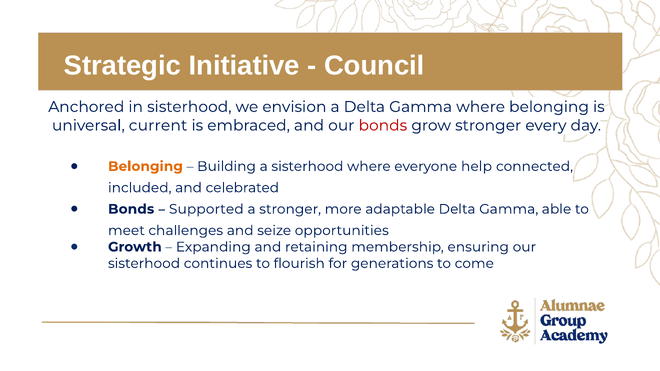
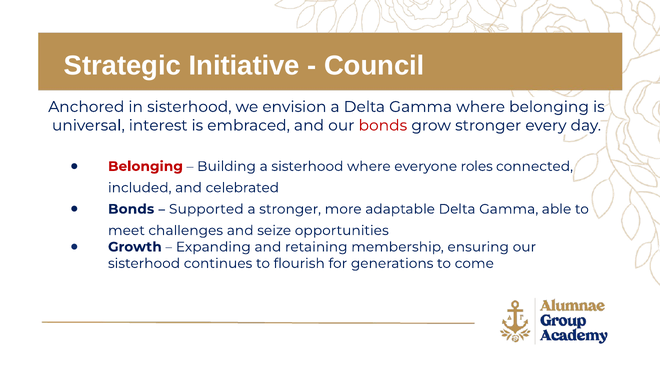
current: current -> interest (158, 126)
Belonging colour: orange -> red (145, 166)
help: help -> roles (477, 166)
